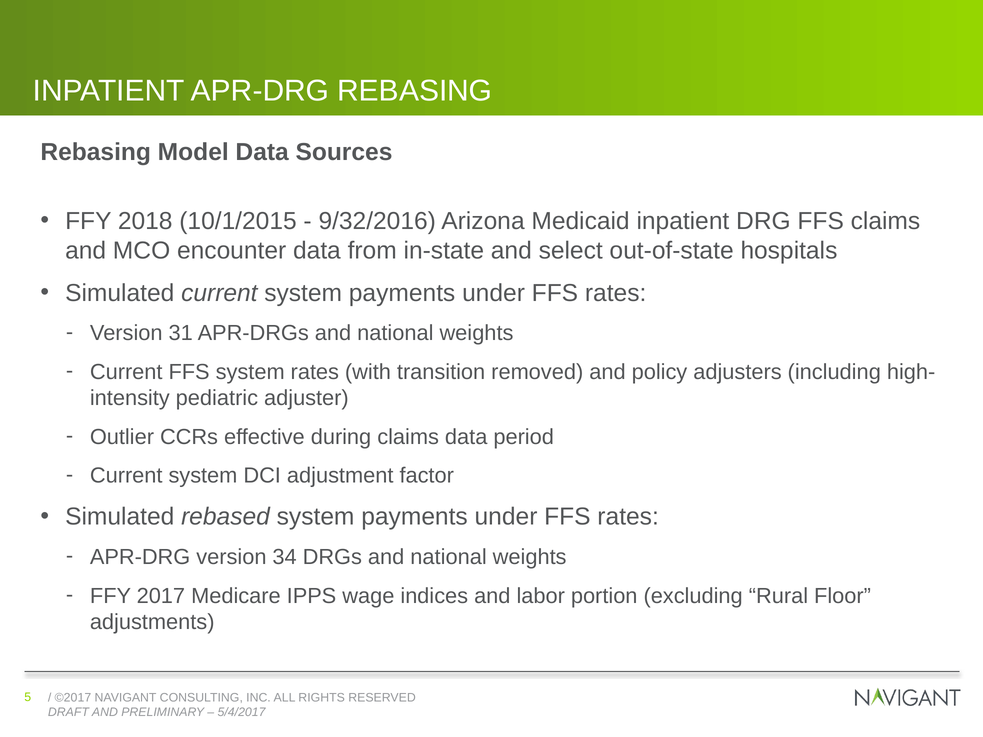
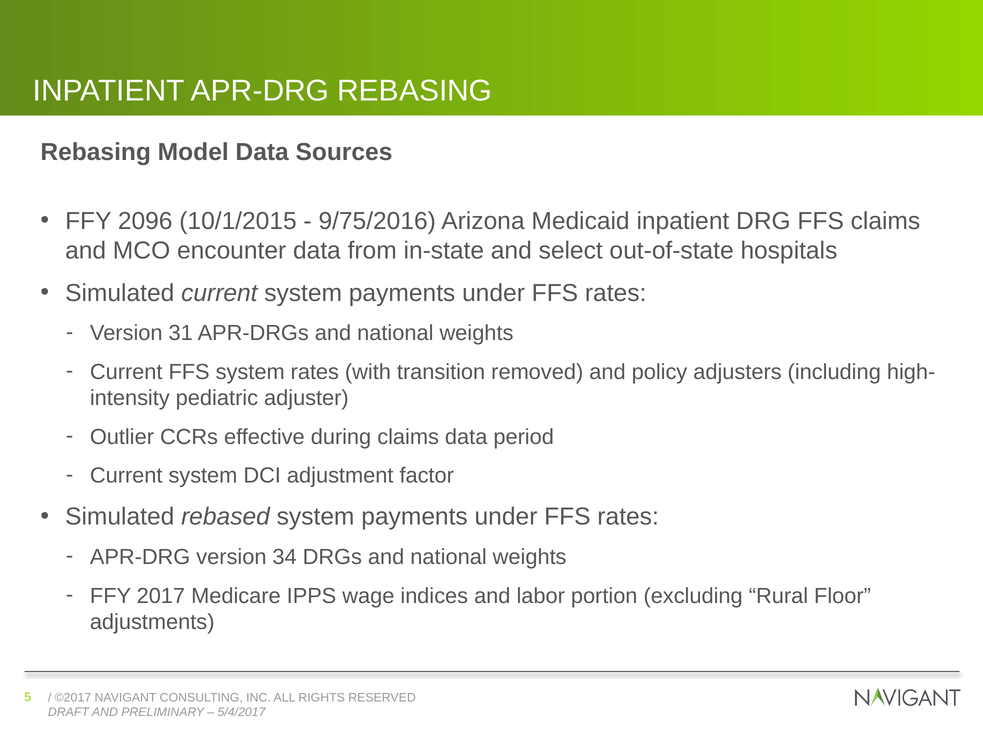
2018: 2018 -> 2096 (145, 221)
9/32/2016: 9/32/2016 -> 9/75/2016 (377, 221)
